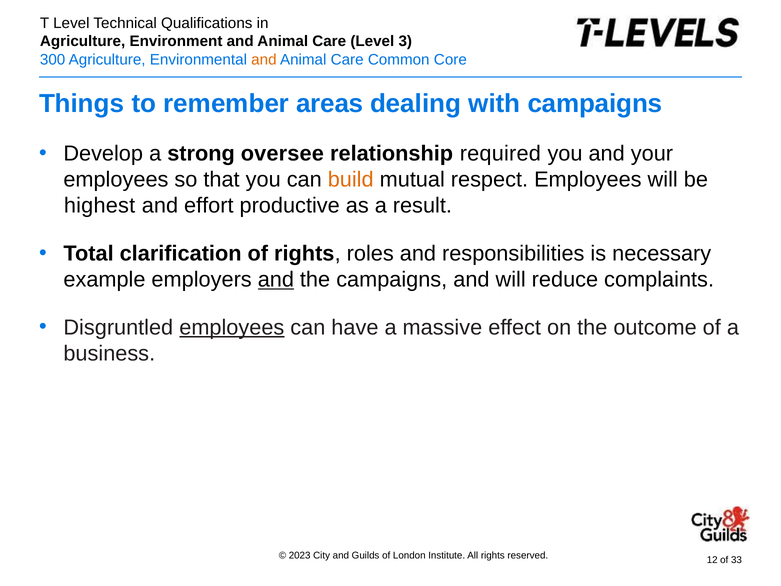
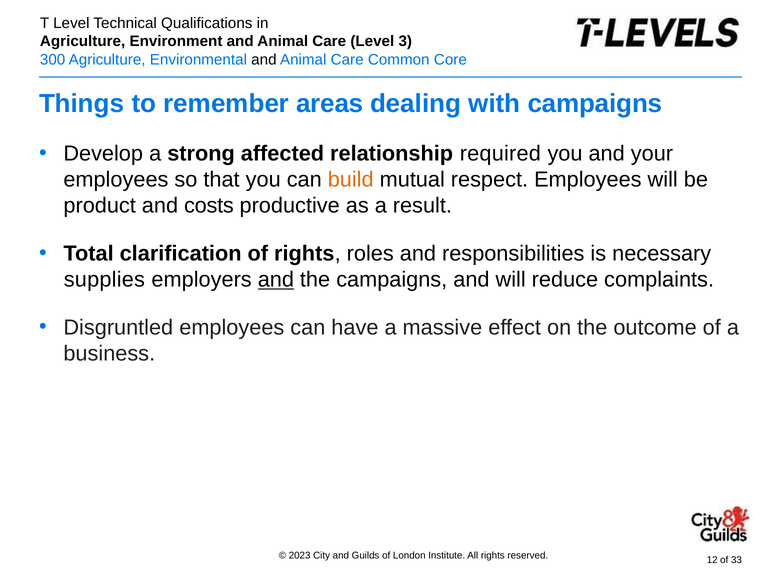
and colour: orange -> black (264, 60)
oversee: oversee -> affected (282, 154)
highest: highest -> product (100, 206)
effort: effort -> costs (209, 206)
example: example -> supplies (104, 280)
employees underline: present -> none (232, 327)
